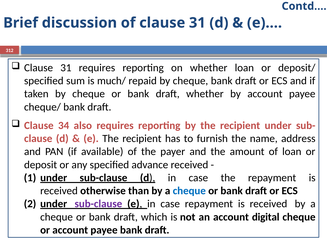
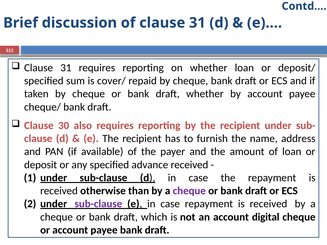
much/: much/ -> cover/ (111, 81)
34: 34 -> 30 (64, 126)
cheque colour: blue -> purple (189, 191)
